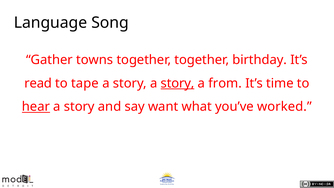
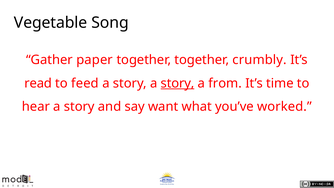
Language: Language -> Vegetable (51, 23)
towns: towns -> paper (95, 60)
birthday: birthday -> crumbly (260, 60)
tape: tape -> feed (85, 83)
hear underline: present -> none (36, 107)
